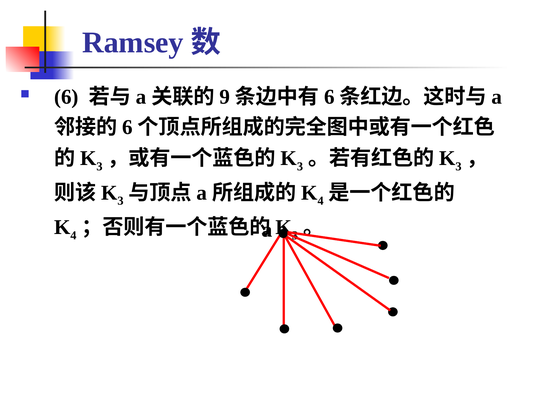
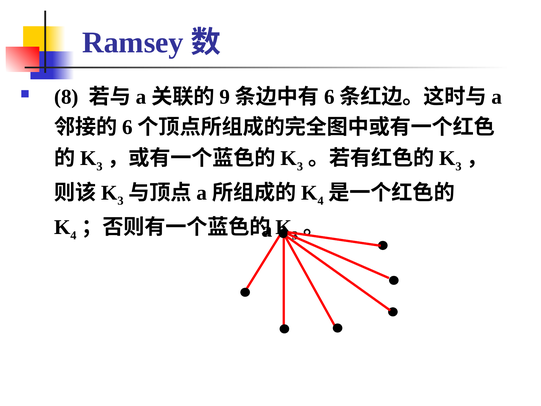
6: 6 -> 8 (66, 97)
